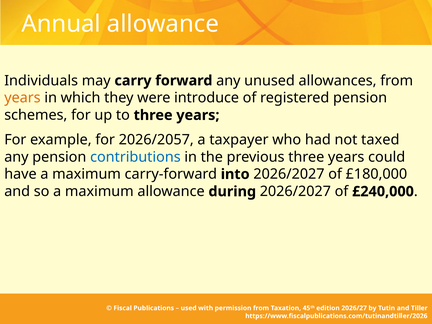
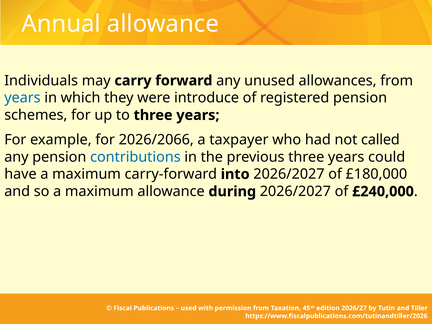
years colour: orange -> blue (22, 98)
2026/2057: 2026/2057 -> 2026/2066 (156, 140)
taxed: taxed -> called (380, 140)
